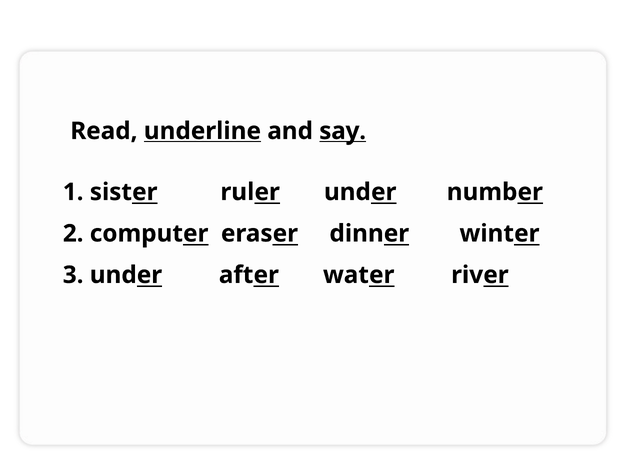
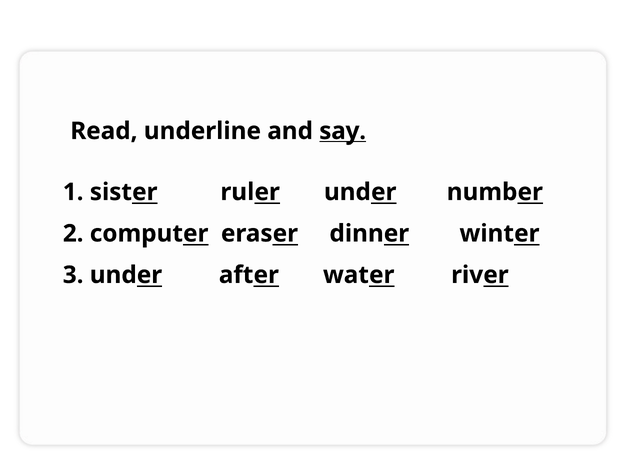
underline underline: present -> none (202, 131)
